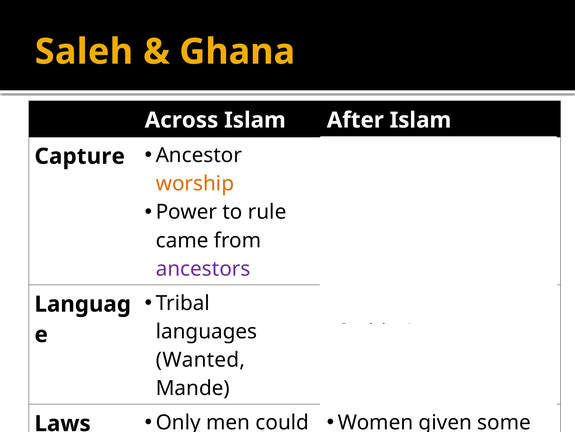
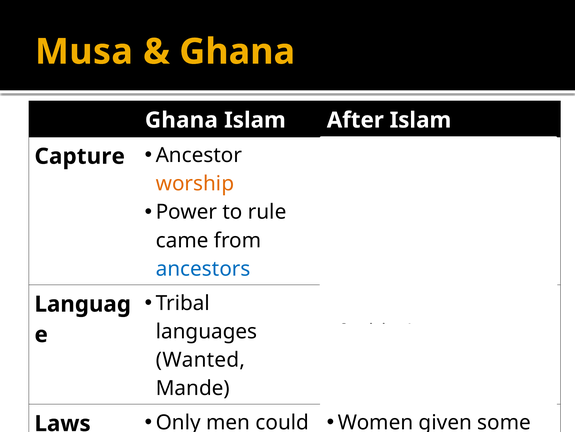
Saleh: Saleh -> Musa (84, 52)
Across: Across -> Ghana (181, 120)
ancestors colour: purple -> blue (203, 268)
